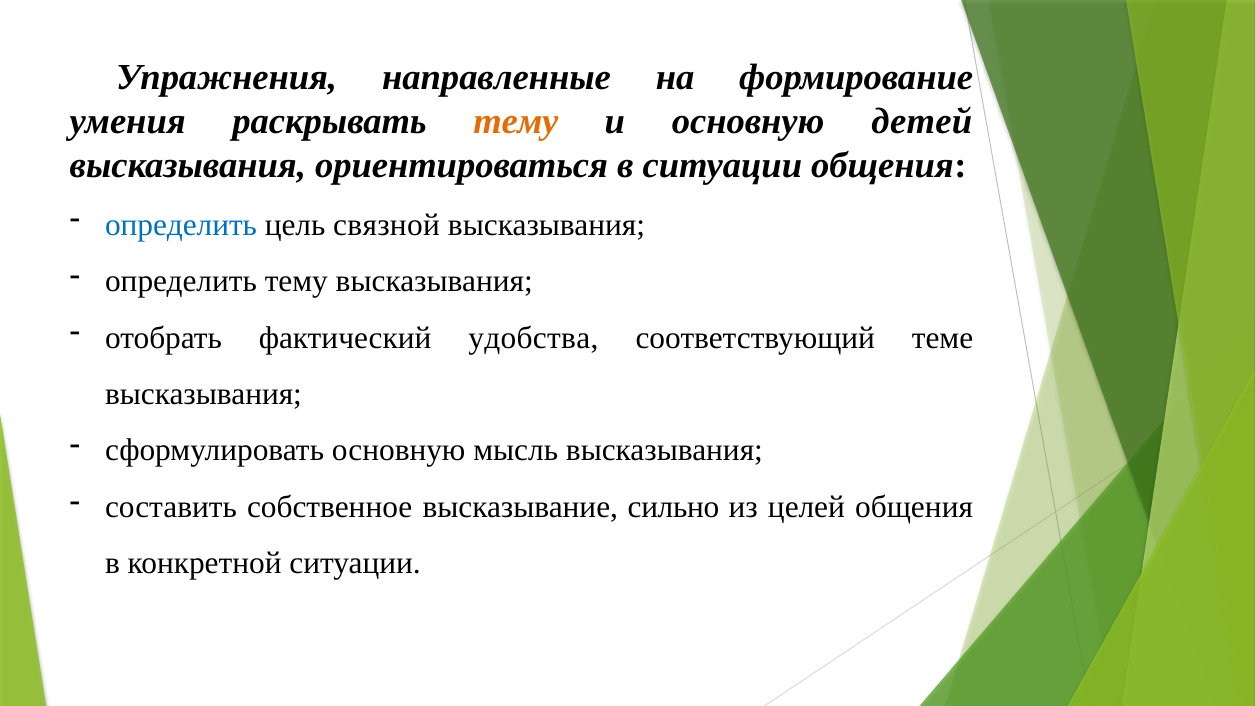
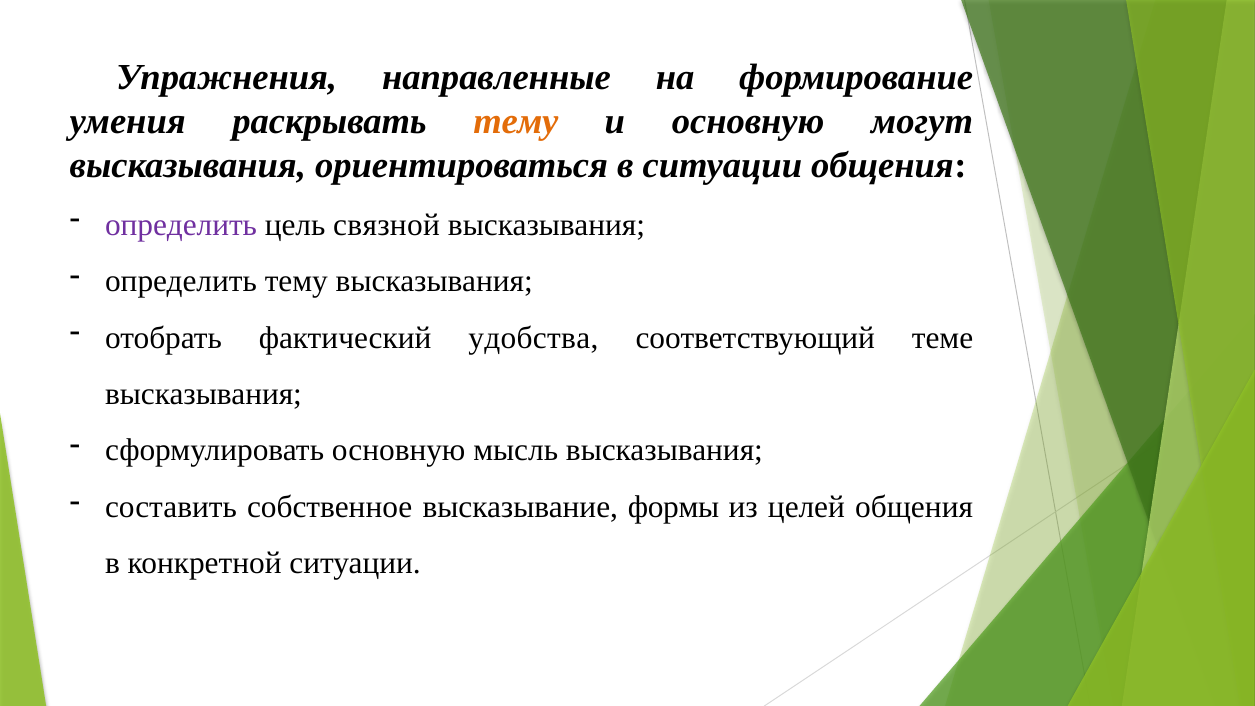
детей: детей -> могут (922, 121)
определить colour: blue -> purple (181, 225)
сильно: сильно -> формы (673, 507)
